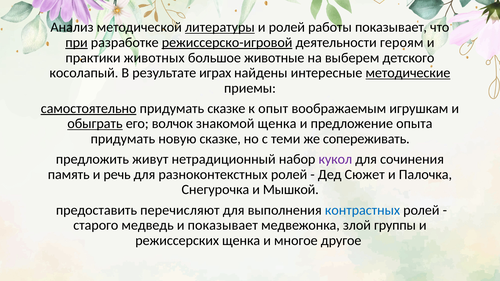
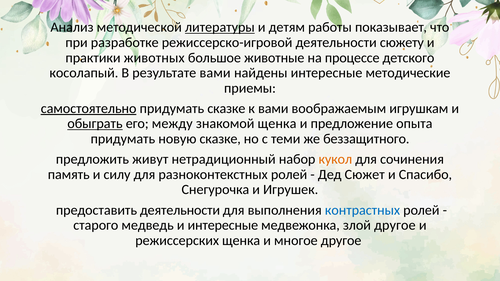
и ролей: ролей -> детям (287, 27)
при underline: present -> none (77, 43)
режиссерско-игровой underline: present -> none (227, 43)
героям: героям -> сюжету (402, 43)
выберем: выберем -> процессе (352, 58)
результате играх: играх -> вами (215, 73)
методические underline: present -> none (408, 73)
к опыт: опыт -> вами (273, 109)
волчок: волчок -> между (172, 124)
сопереживать: сопереживать -> беззащитного (366, 139)
кукол colour: purple -> orange (335, 159)
речь: речь -> силу (117, 175)
Палочка: Палочка -> Спасибо (425, 175)
Мышкой: Мышкой -> Игрушек (291, 190)
предоставить перечисляют: перечисляют -> деятельности (180, 210)
и показывает: показывает -> интересные (223, 225)
злой группы: группы -> другое (395, 225)
